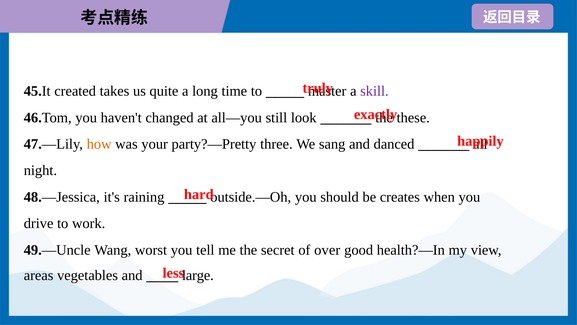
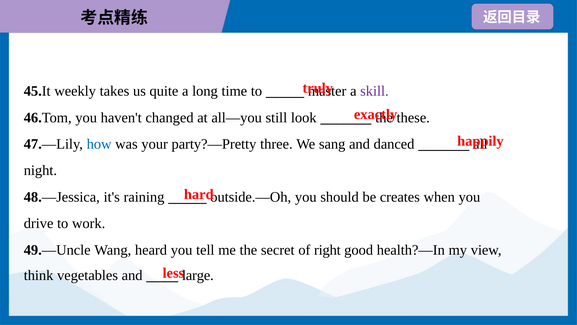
created: created -> weekly (75, 91)
how colour: orange -> blue (99, 144)
worst: worst -> heard (151, 250)
over: over -> right (327, 250)
areas: areas -> think (39, 275)
